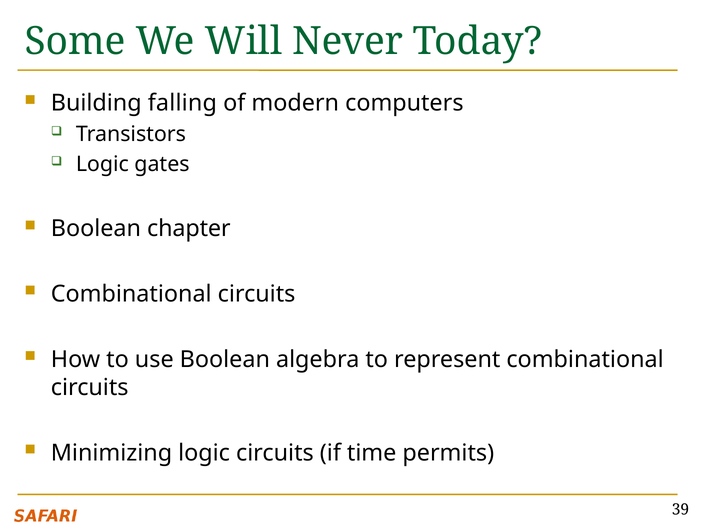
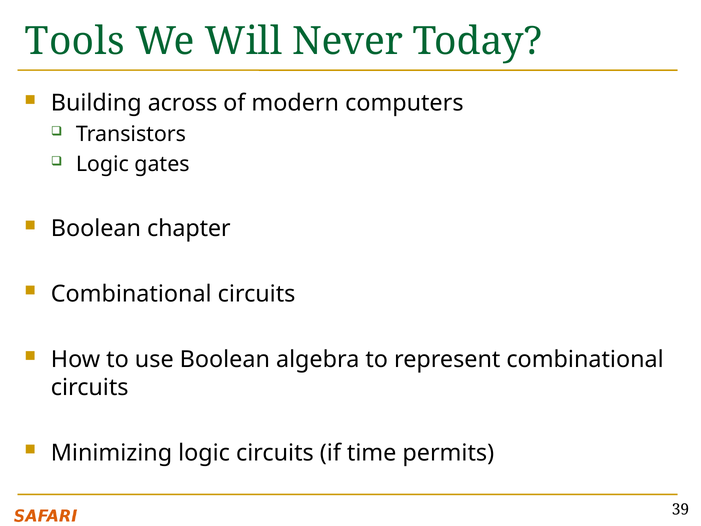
Some: Some -> Tools (75, 41)
falling: falling -> across (183, 103)
